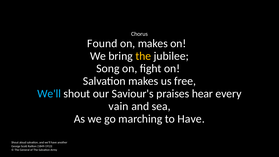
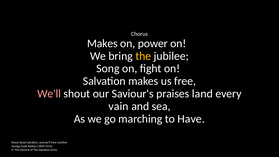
Found: Found -> Makes (102, 43)
on makes: makes -> power (153, 43)
We'll colour: light blue -> pink (49, 94)
hear: hear -> land (202, 94)
